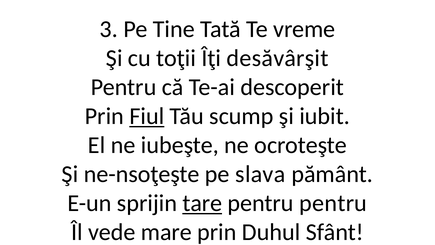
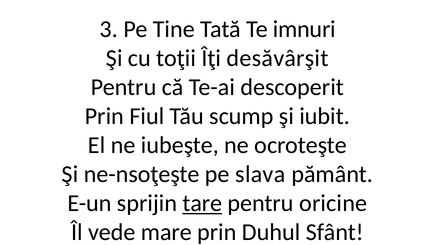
vreme: vreme -> imnuri (304, 29)
Fiul underline: present -> none (147, 116)
pentru pentru: pentru -> oricine (333, 203)
